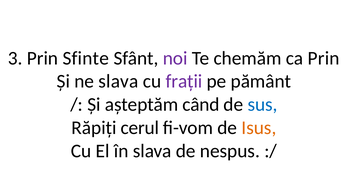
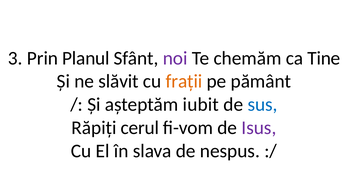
Sfinte: Sfinte -> Planul (86, 58)
ca Prin: Prin -> Tine (324, 58)
ne slava: slava -> slăvit (119, 81)
frații colour: purple -> orange (184, 81)
când: când -> iubit (201, 104)
Isus colour: orange -> purple (259, 128)
